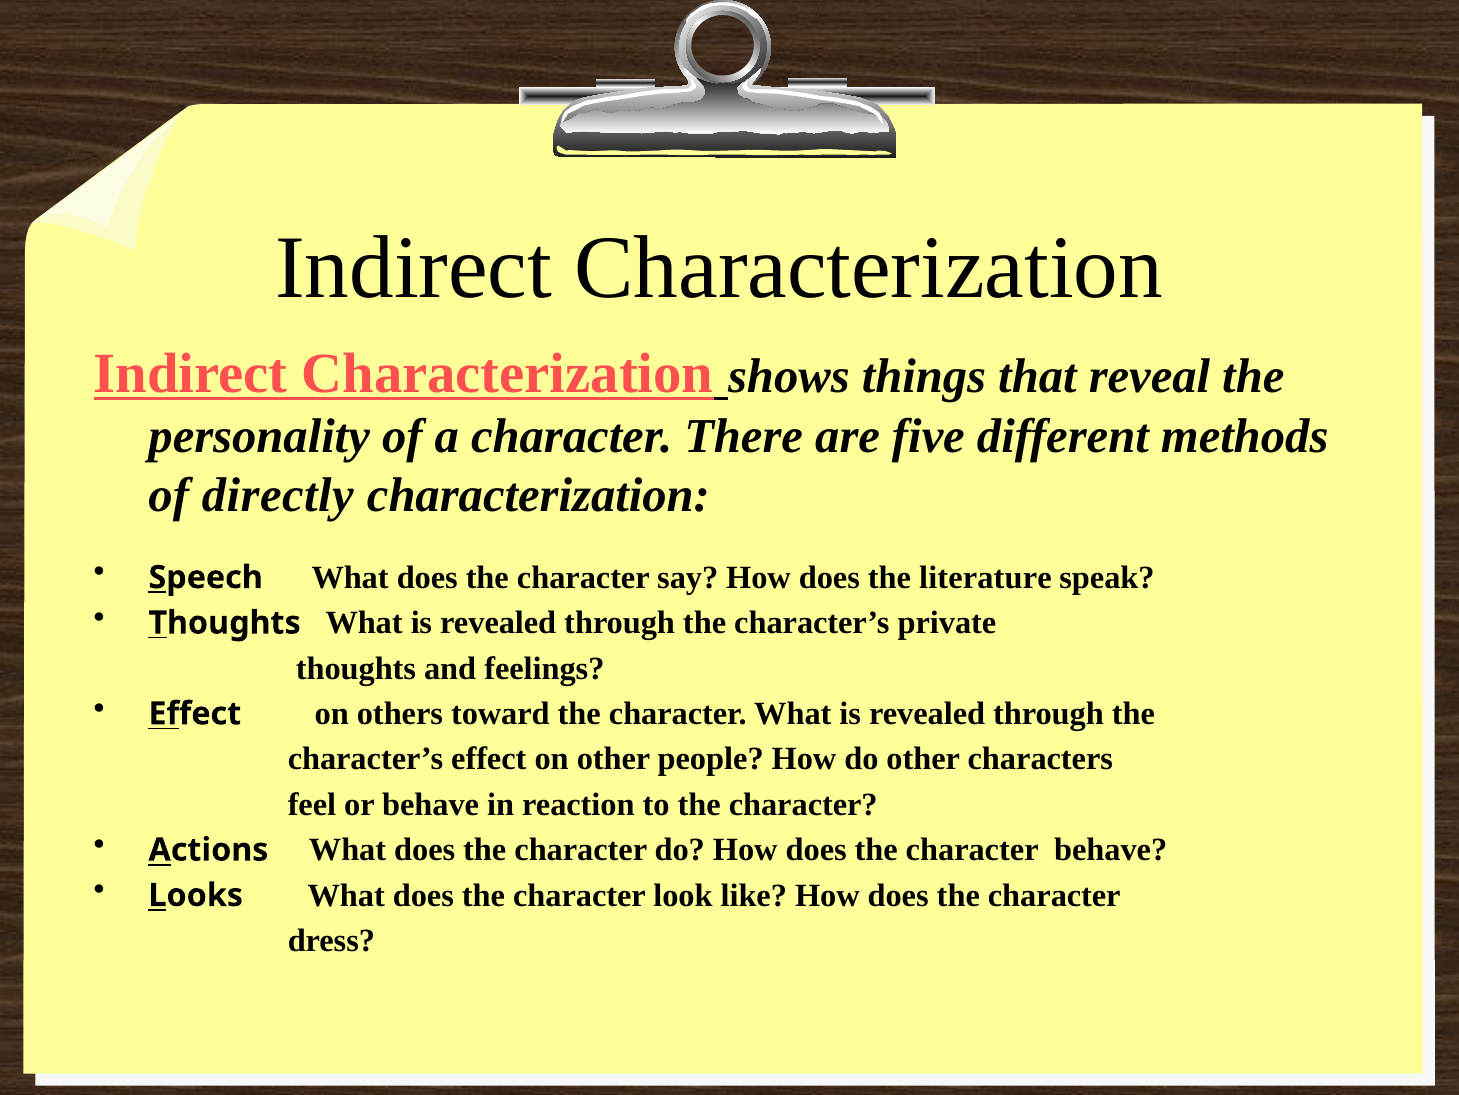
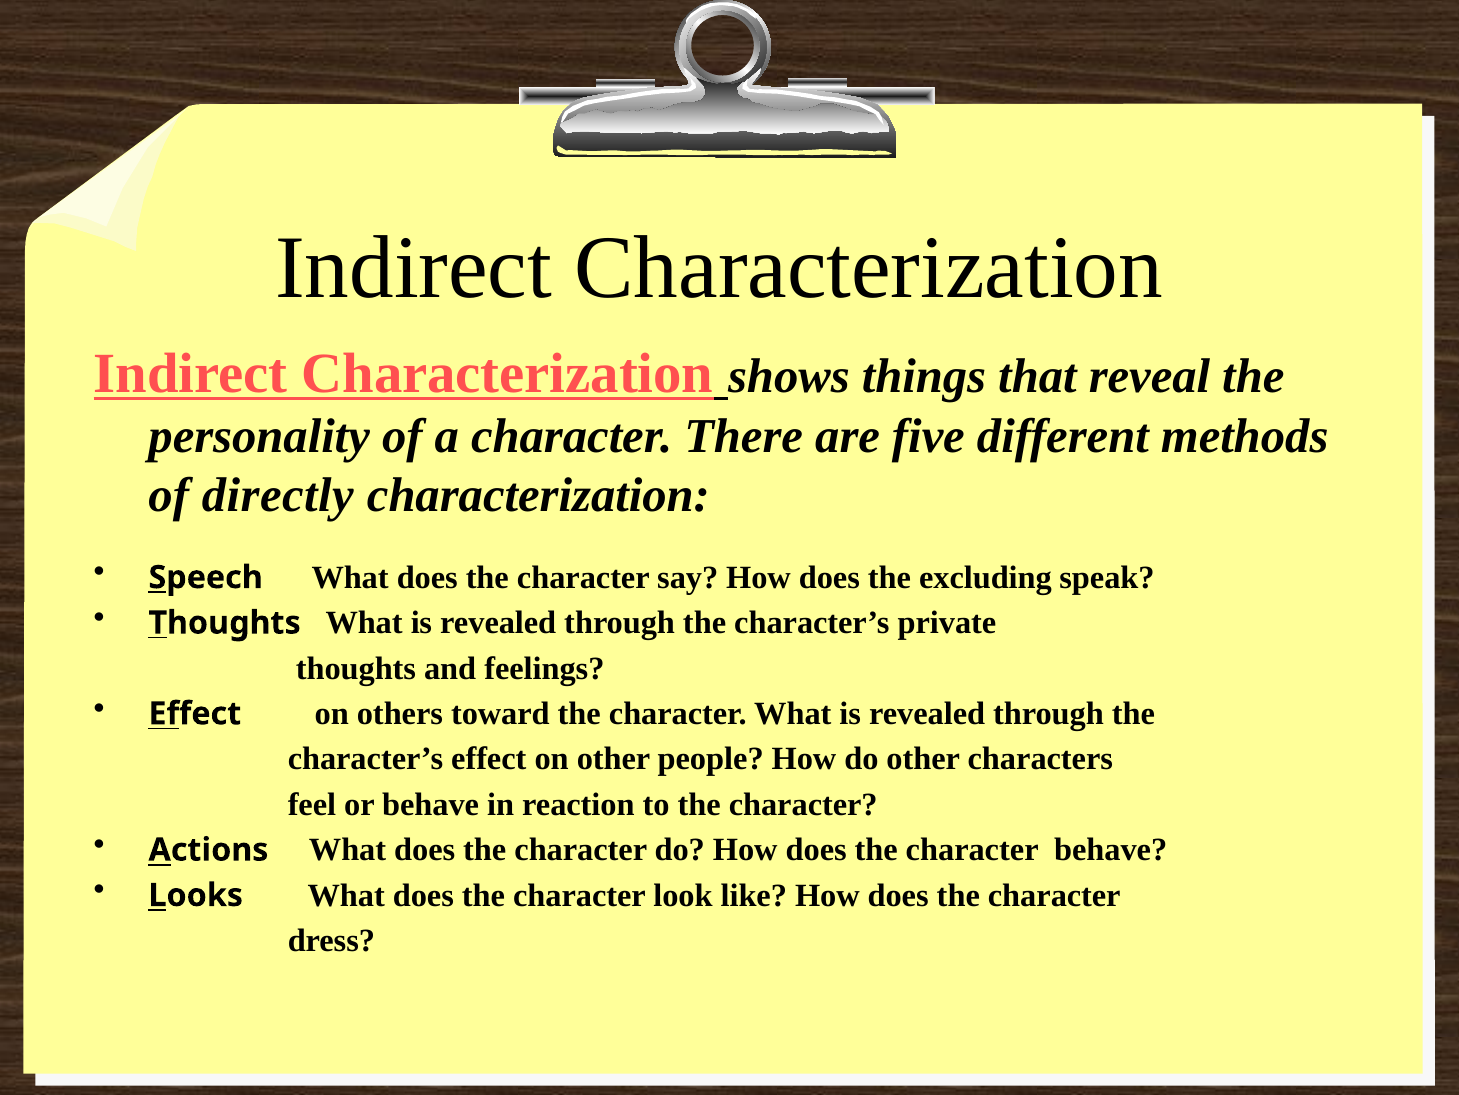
literature: literature -> excluding (985, 577)
